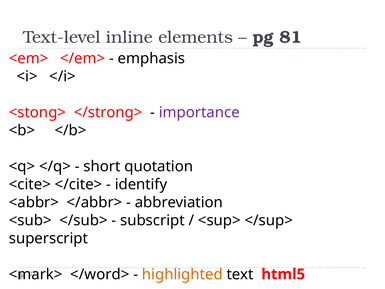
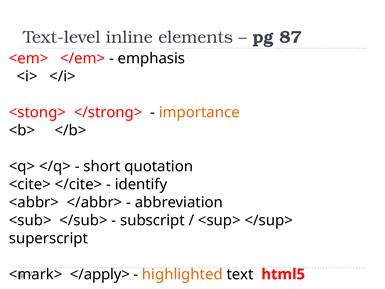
81: 81 -> 87 (291, 37)
importance colour: purple -> orange (199, 112)
</word>: </word> -> </apply> (100, 274)
